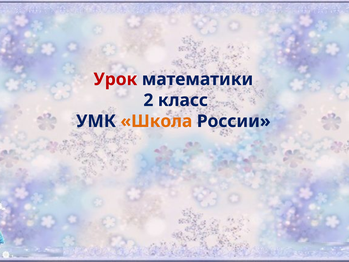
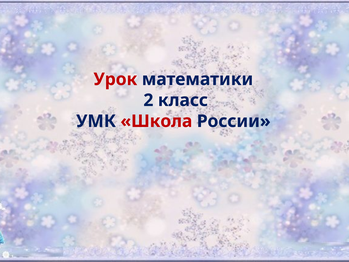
Школа colour: orange -> red (156, 121)
